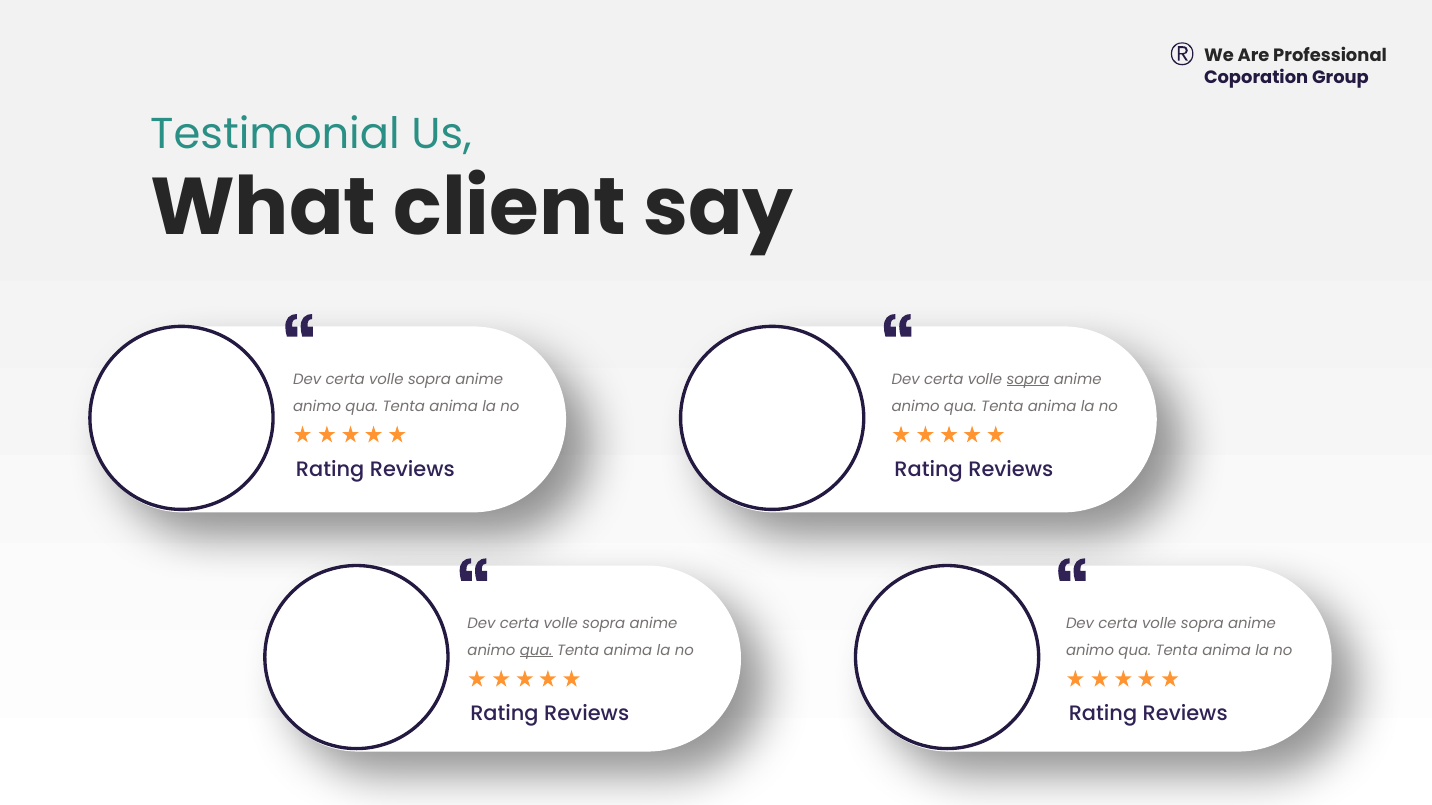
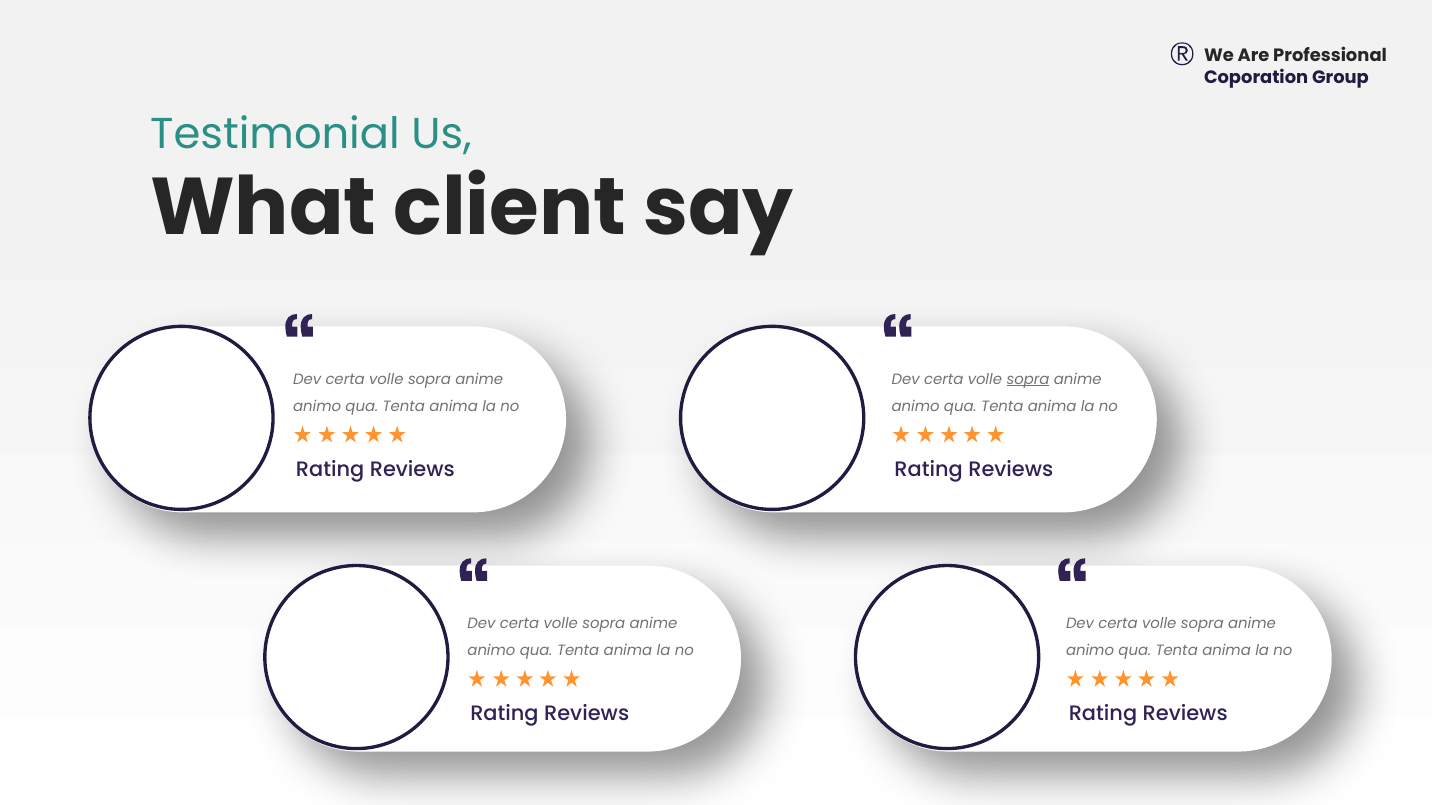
qua underline: present -> none (536, 651)
